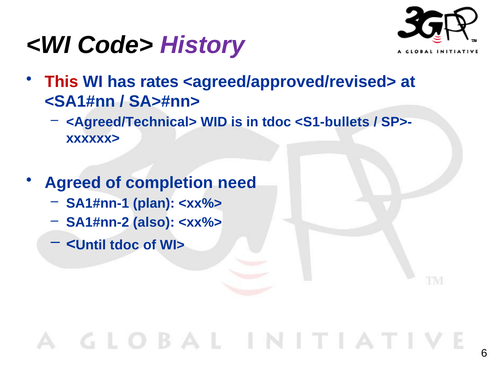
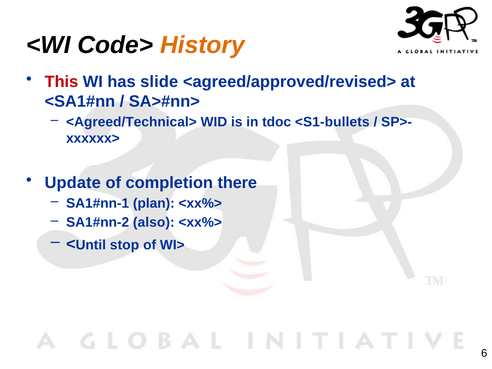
History colour: purple -> orange (203, 45)
rates: rates -> slide (159, 82)
Agreed: Agreed -> Update (73, 183)
need: need -> there (237, 183)
tdoc: tdoc -> stop (125, 245)
